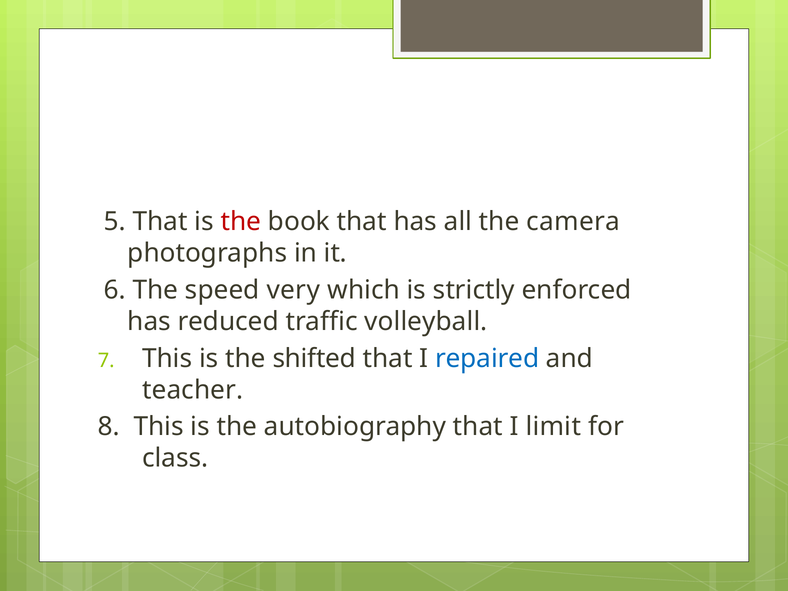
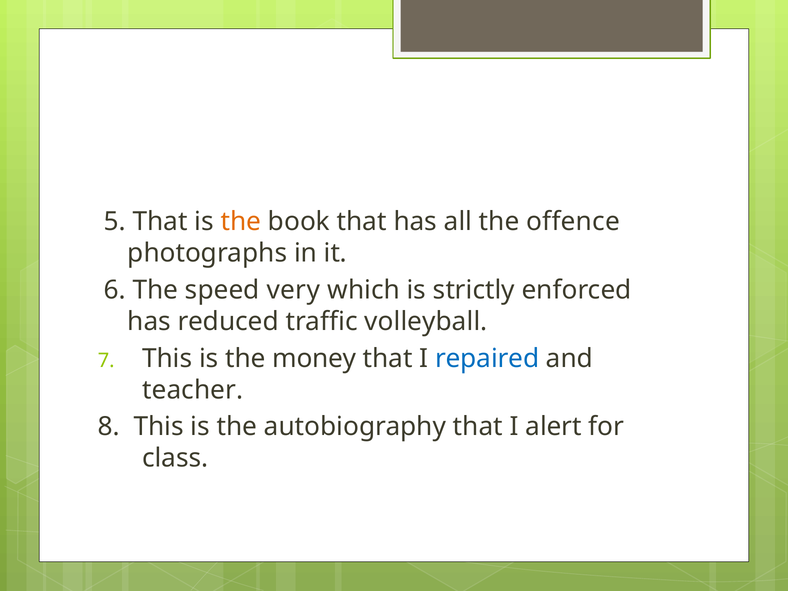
the colour: red -> orange (241, 222)
camera: camera -> offence (573, 222)
shifted: shifted -> money (314, 358)
limit: limit -> alert (553, 427)
